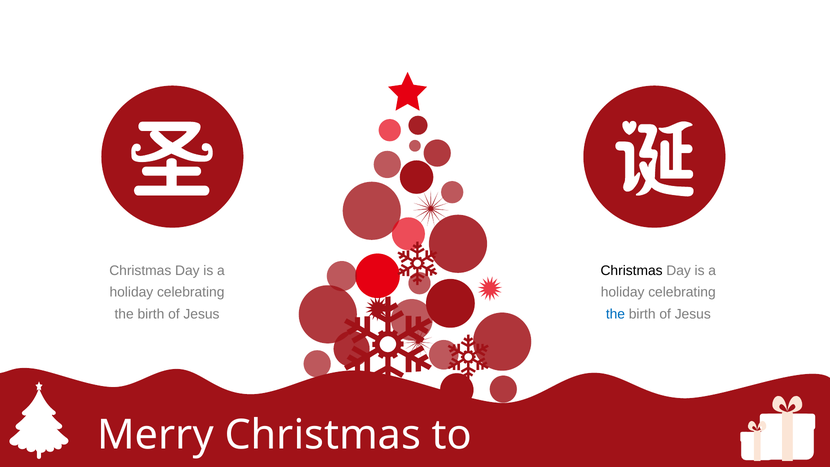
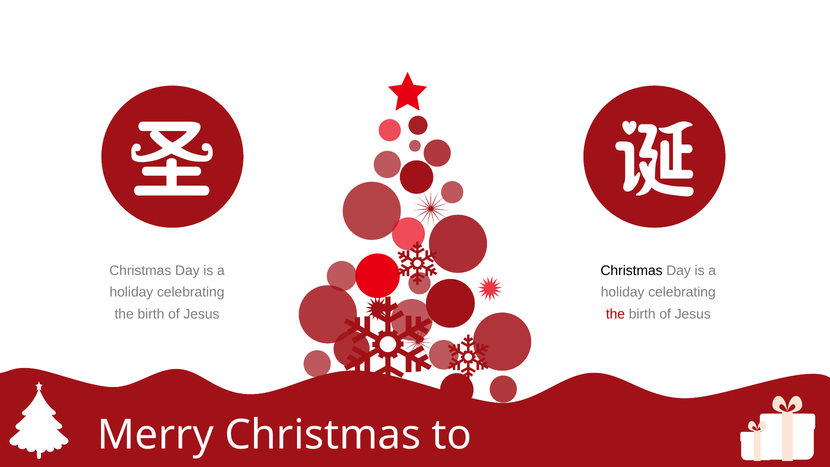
the colour: blue -> red (615, 314)
